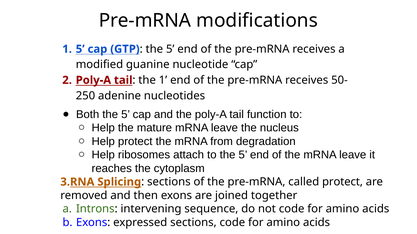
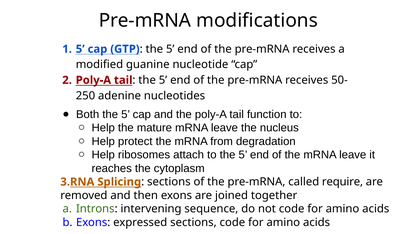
1: 1 -> 5 (163, 80)
called protect: protect -> require (343, 182)
